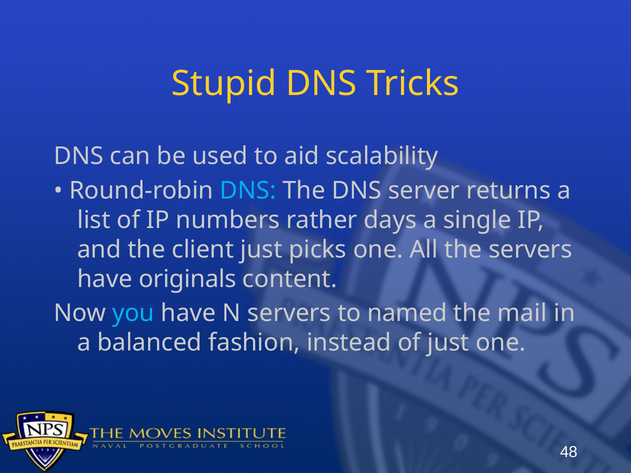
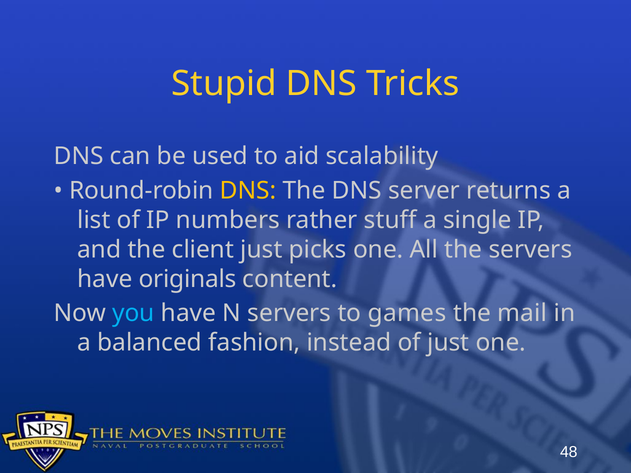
DNS colour: light blue -> yellow (248, 191)
days: days -> stuff (390, 220)
named: named -> games (407, 313)
